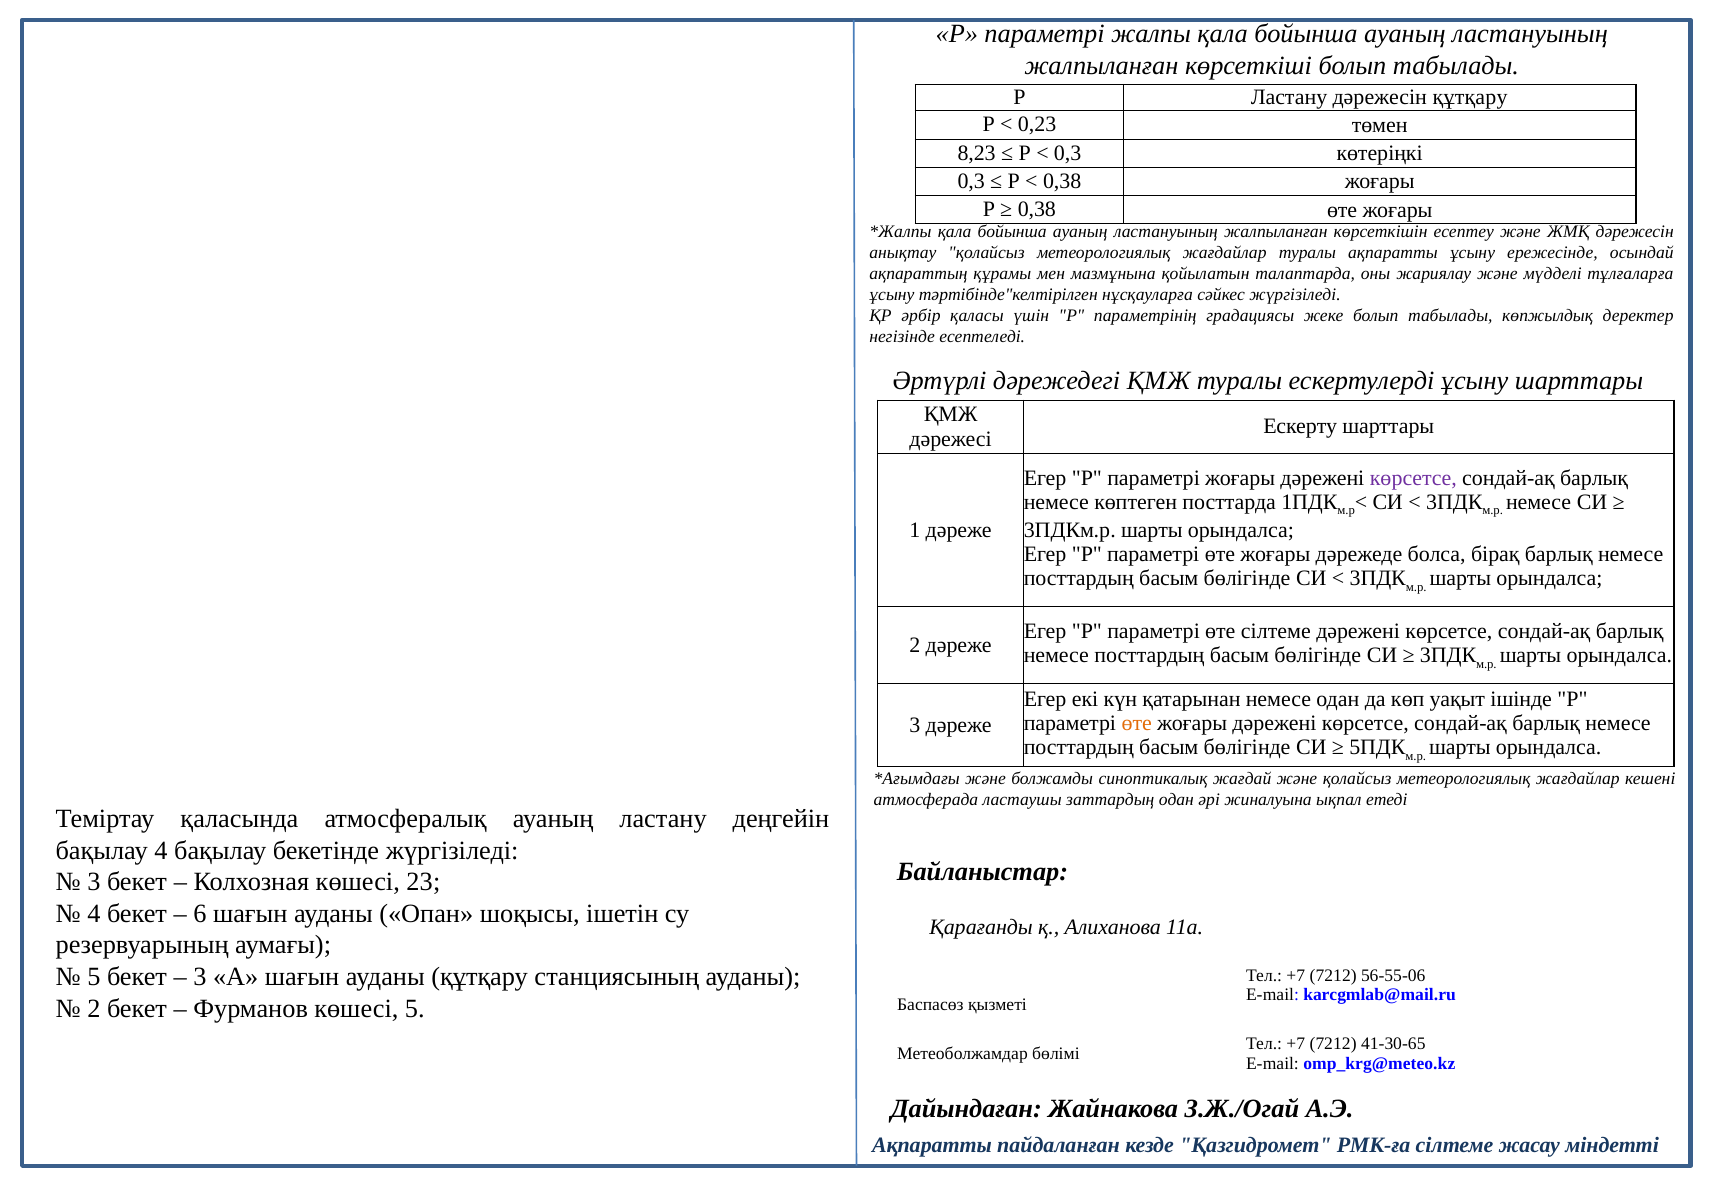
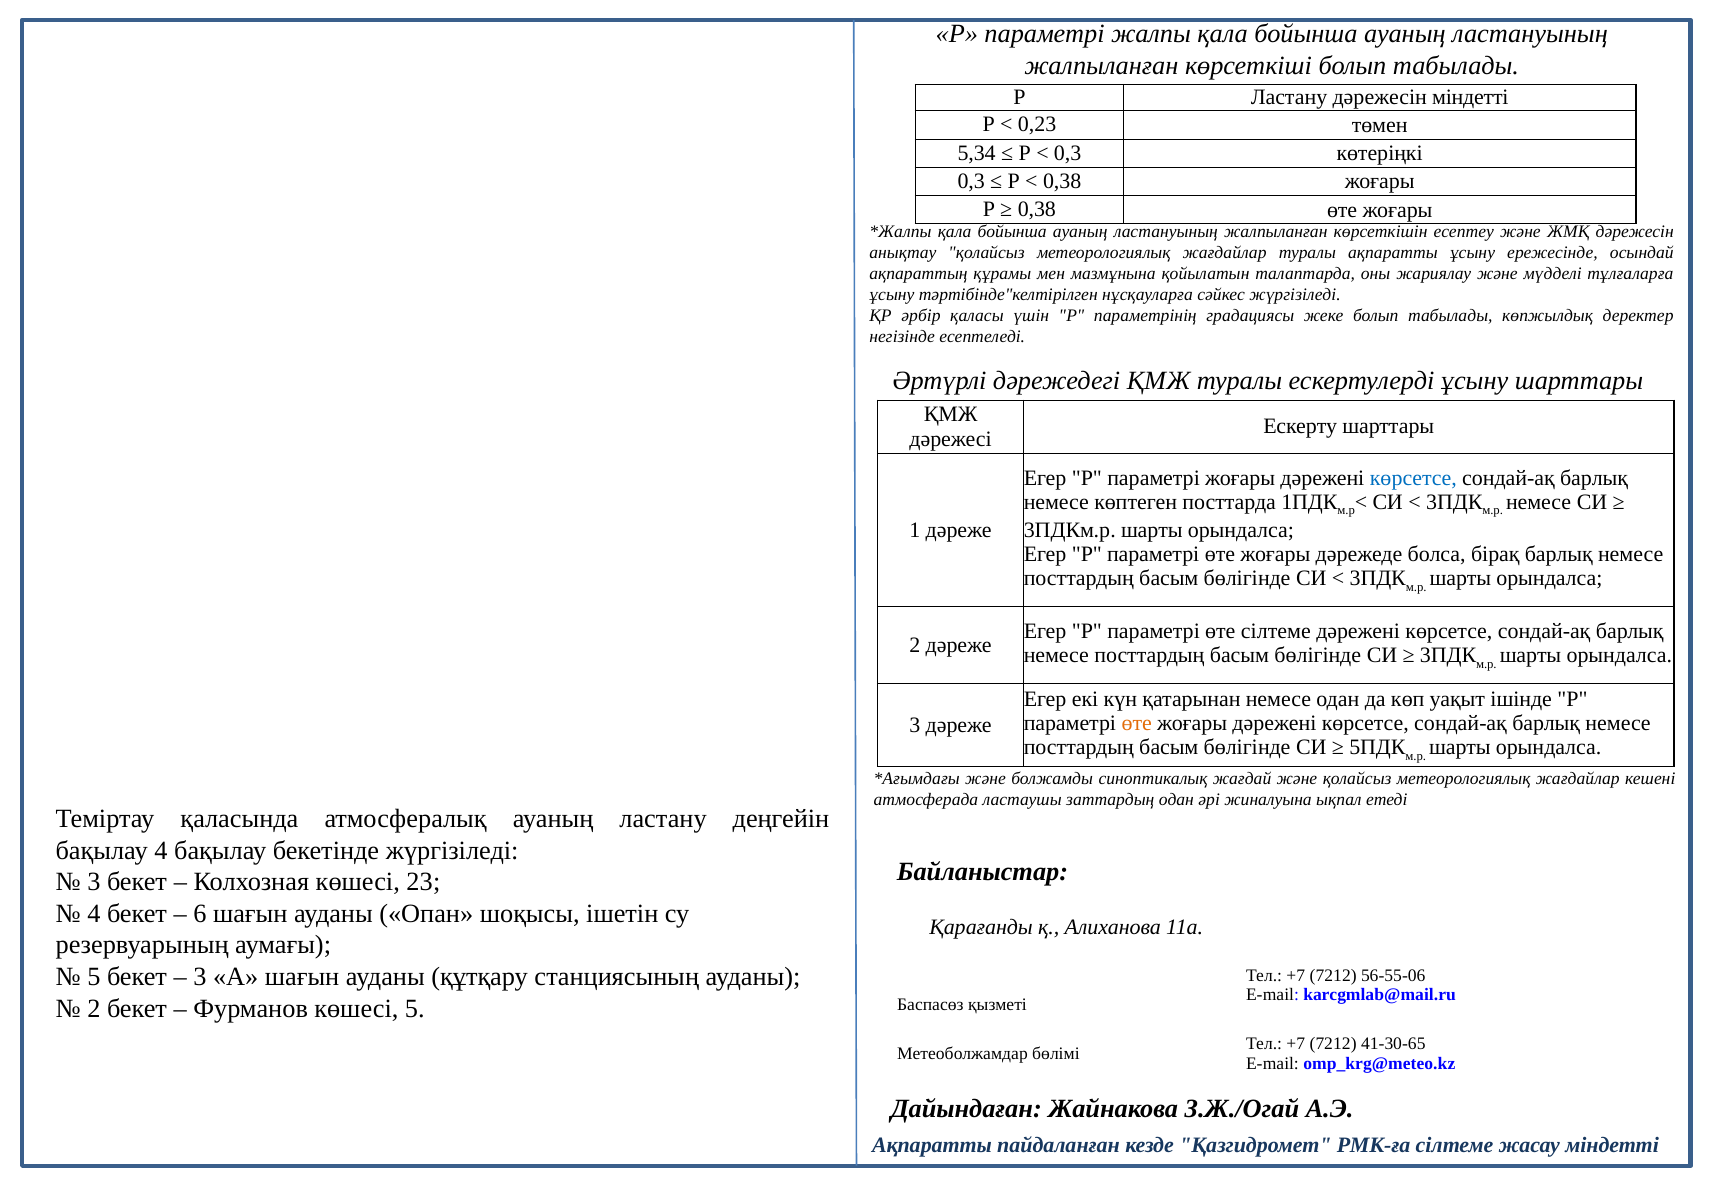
дәрежесін құтқару: құтқару -> міндетті (1470, 98)
8,23: 8,23 -> 5,34 (977, 153)
көрсетсе colour: purple -> blue (1413, 478)
